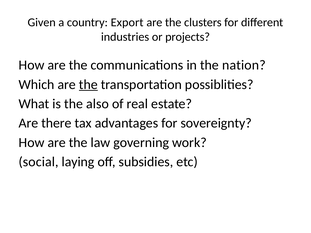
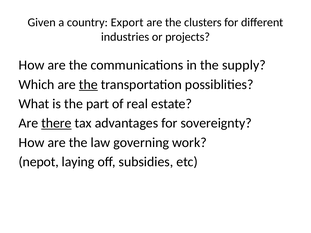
nation: nation -> supply (244, 65)
also: also -> part (98, 104)
there underline: none -> present (56, 123)
social: social -> nepot (39, 162)
